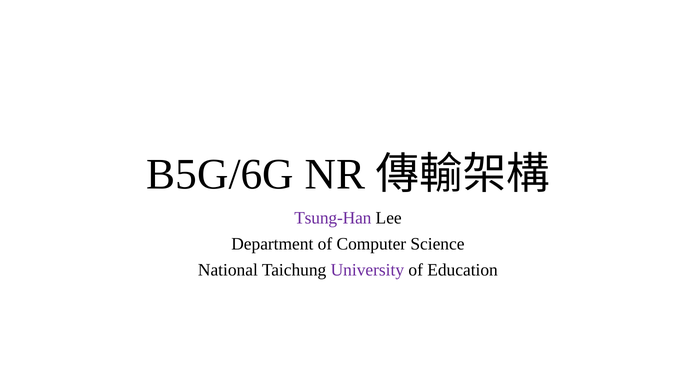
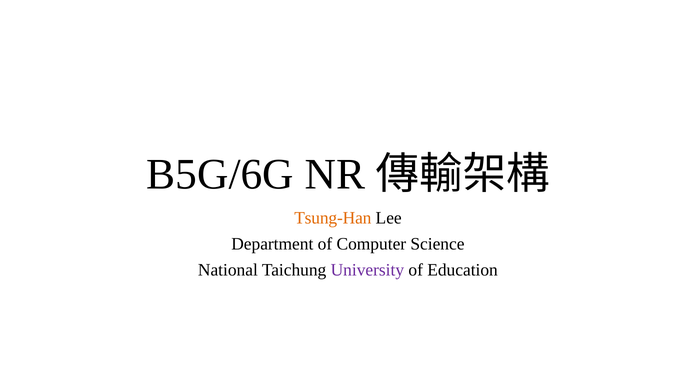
Tsung-Han colour: purple -> orange (333, 218)
